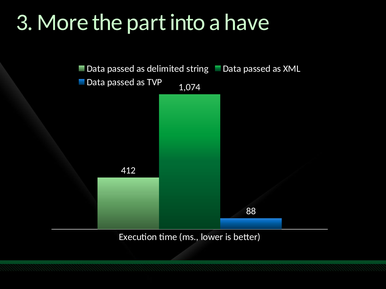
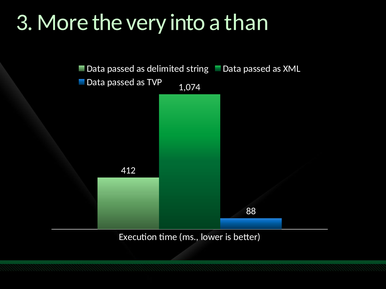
part: part -> very (146, 22)
have: have -> than (247, 22)
